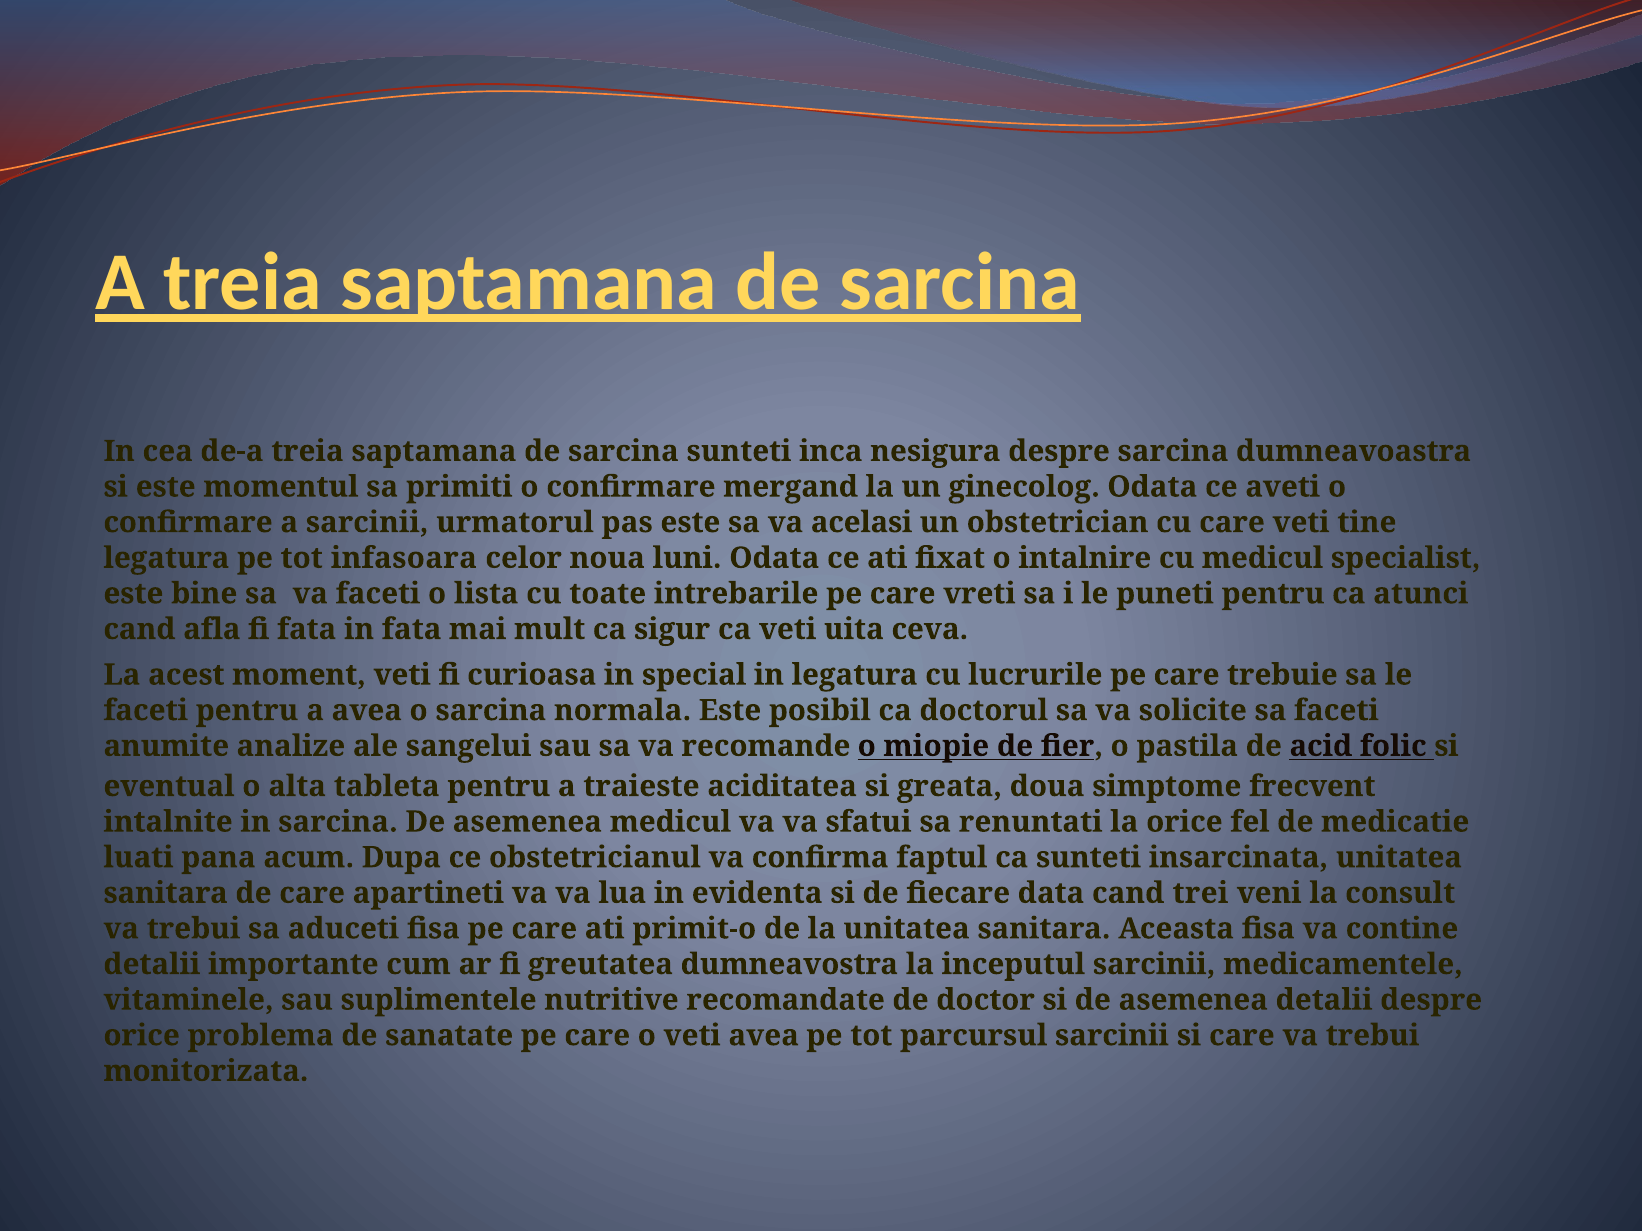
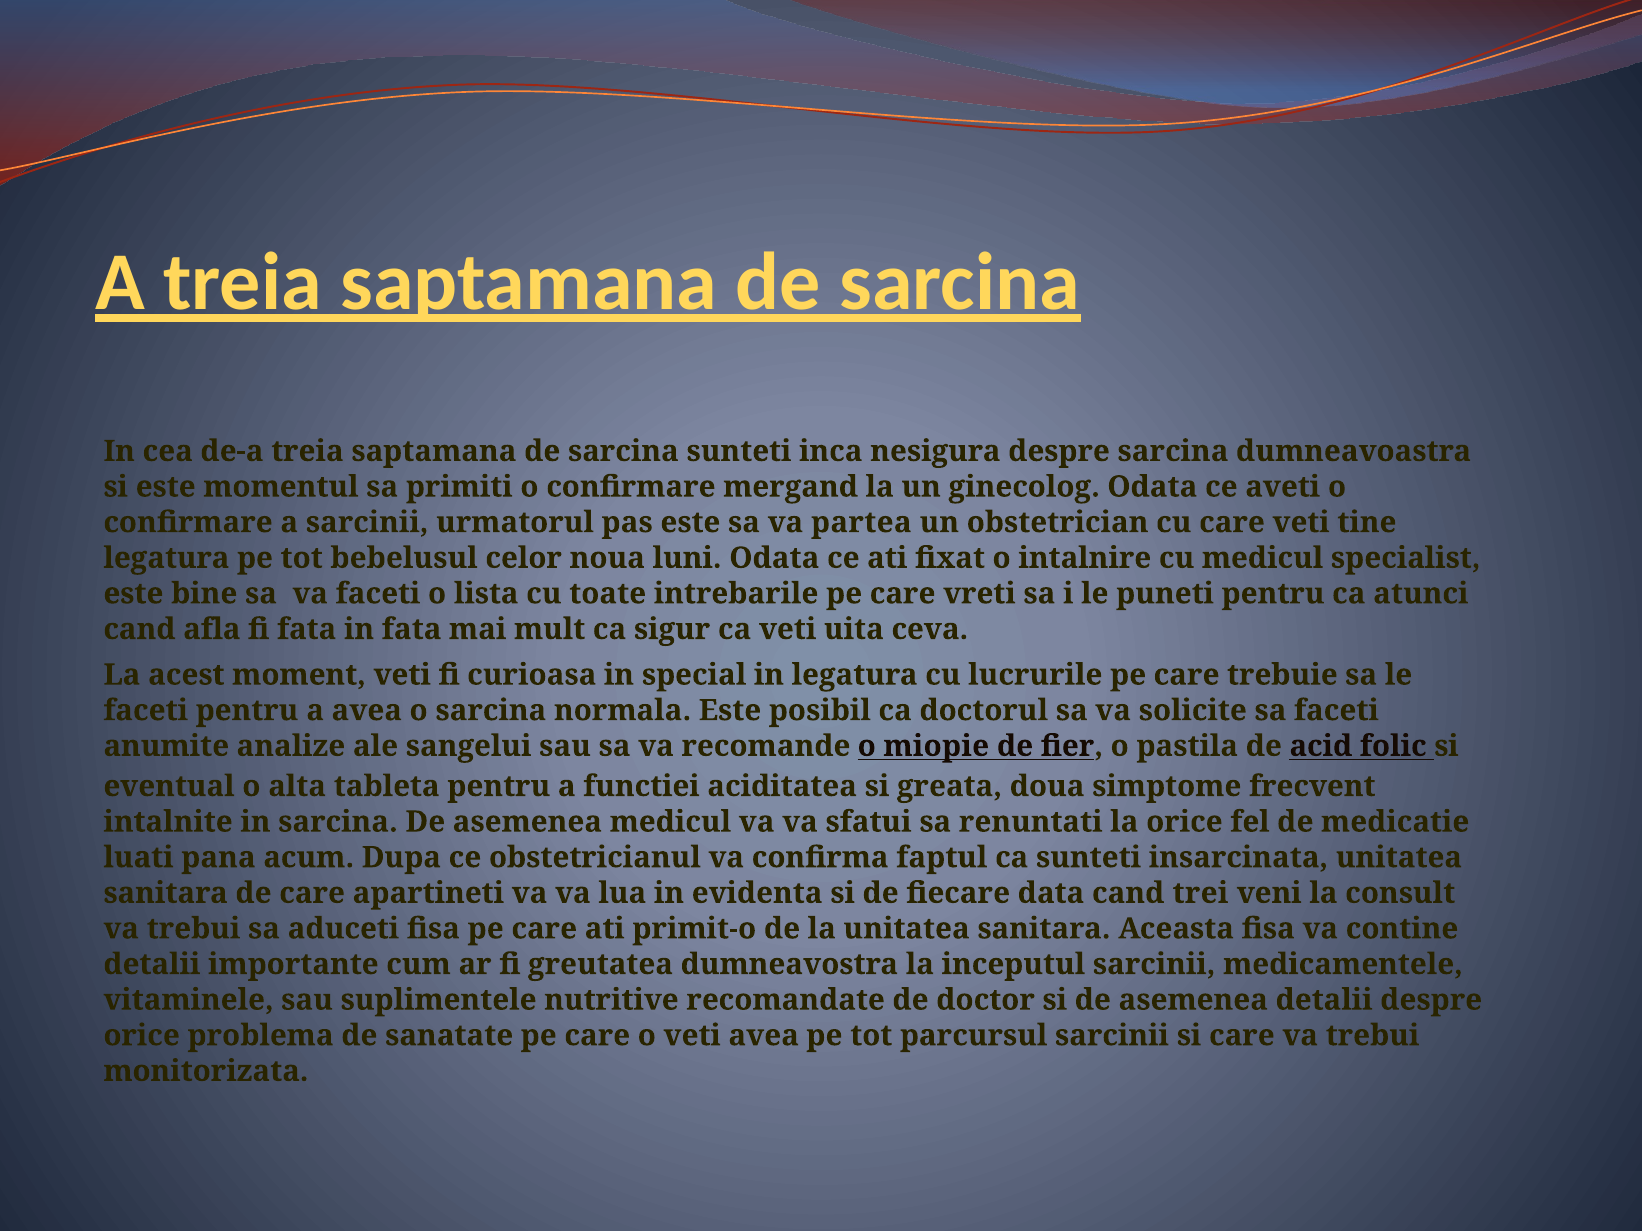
acelasi: acelasi -> partea (861, 523)
infasoara: infasoara -> bebelusul (404, 558)
traieste: traieste -> functiei (642, 787)
